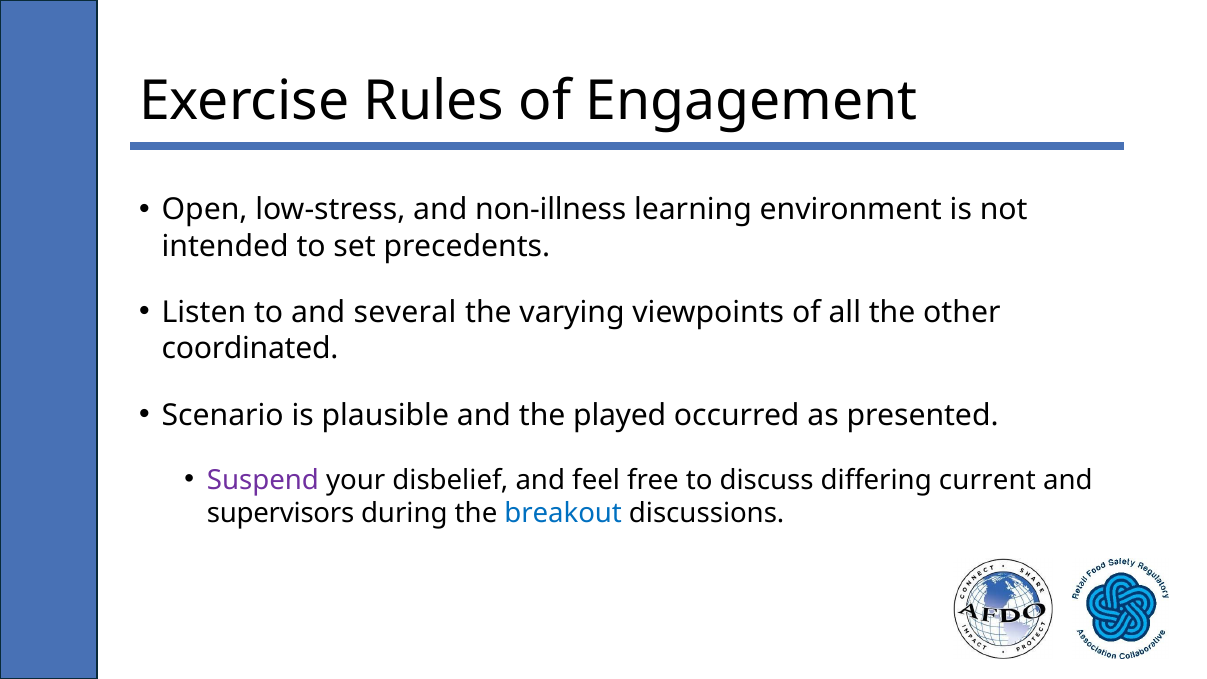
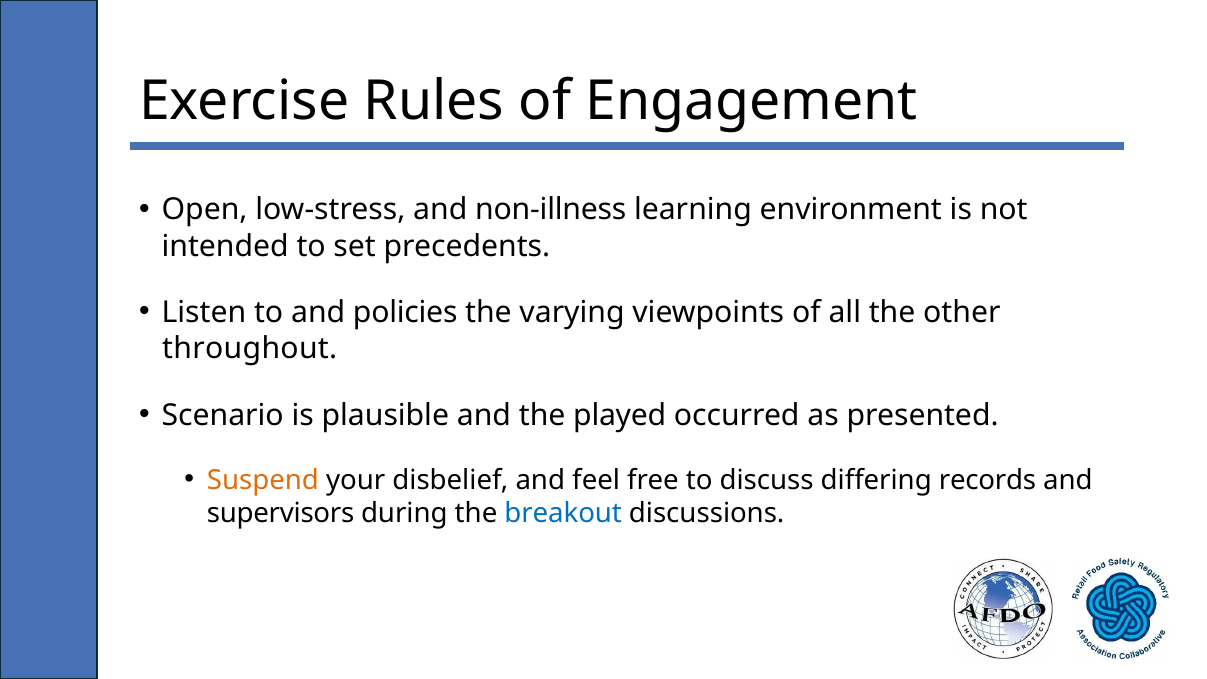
several: several -> policies (405, 313)
coordinated: coordinated -> throughout (250, 349)
Suspend colour: purple -> orange (263, 480)
current: current -> records (988, 480)
